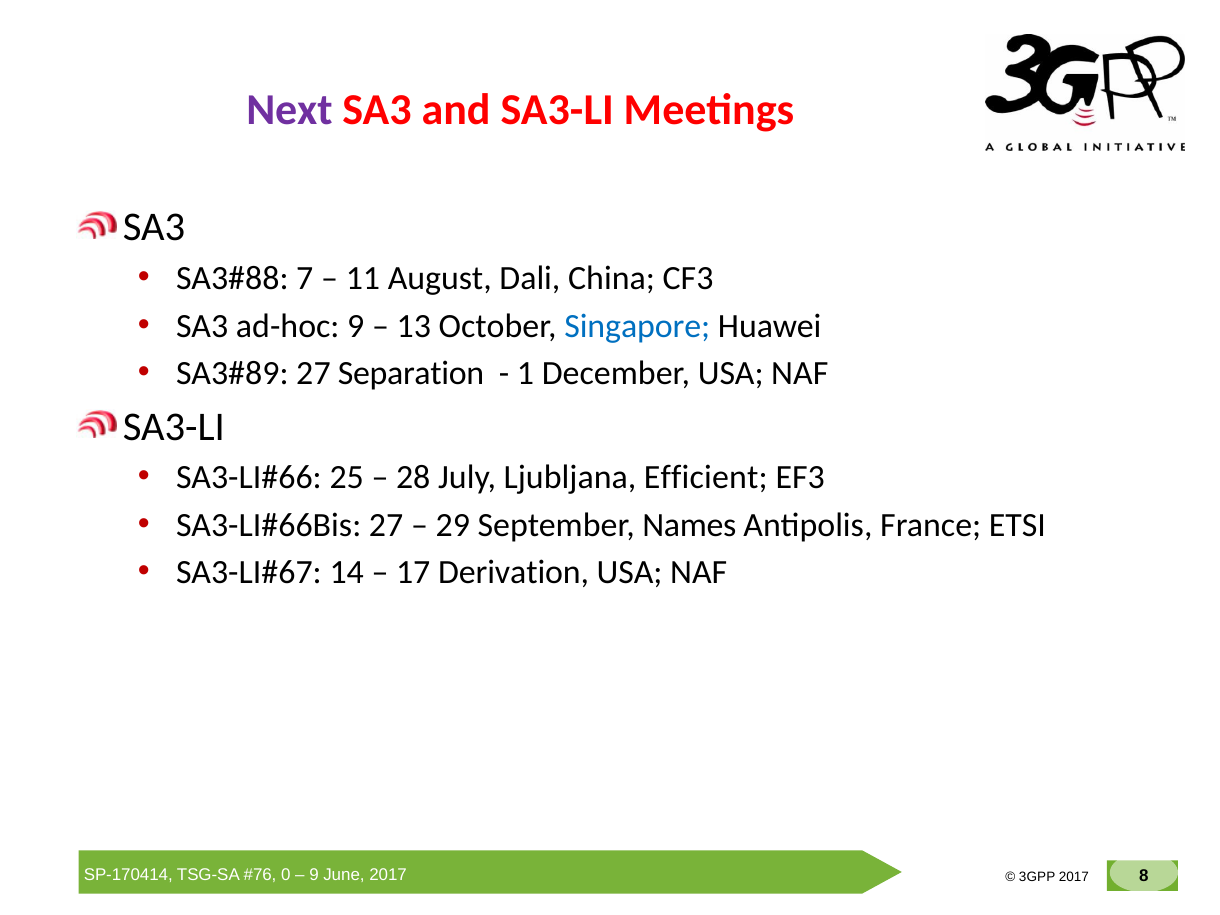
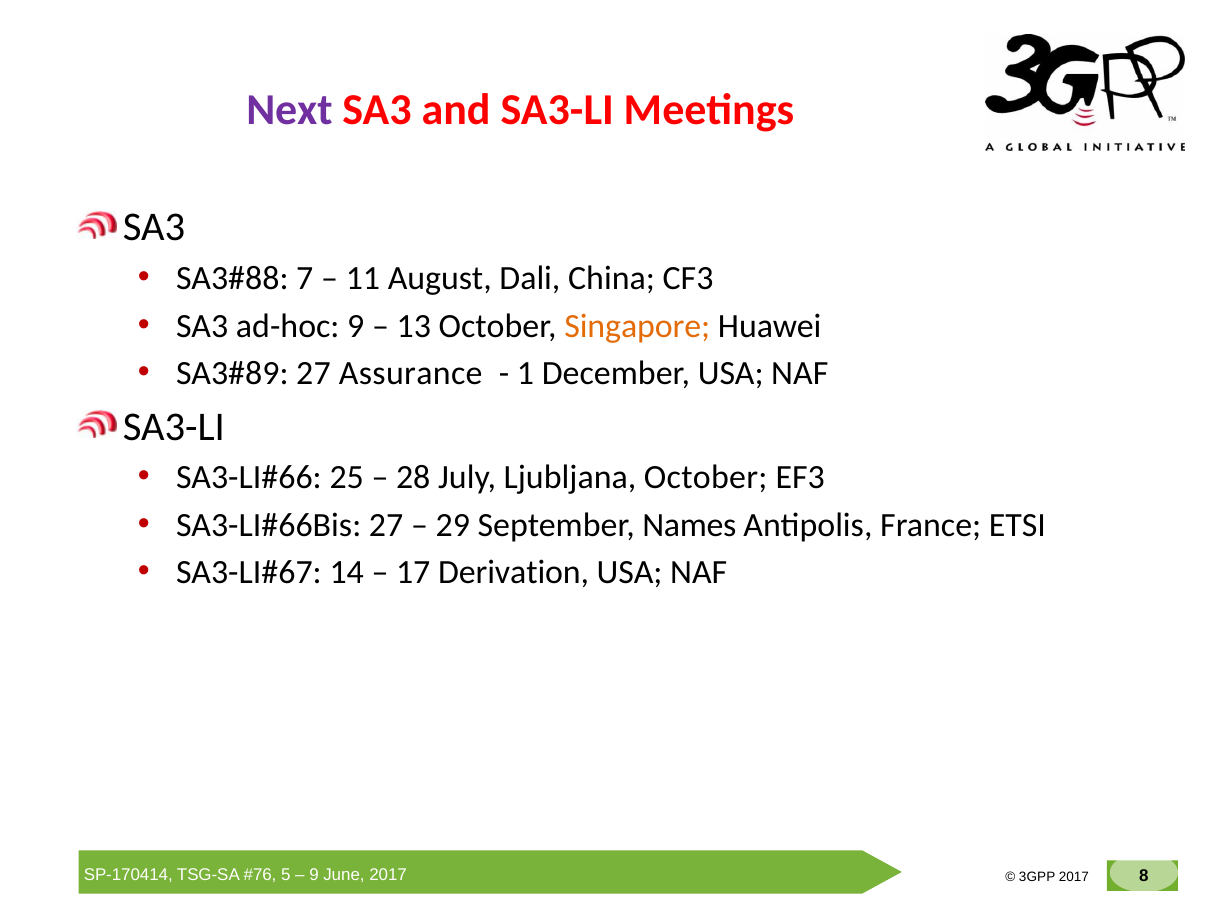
Singapore colour: blue -> orange (637, 326)
Separation: Separation -> Assurance (411, 373)
Ljubljana Efficient: Efficient -> October (706, 478)
0: 0 -> 5 (286, 875)
